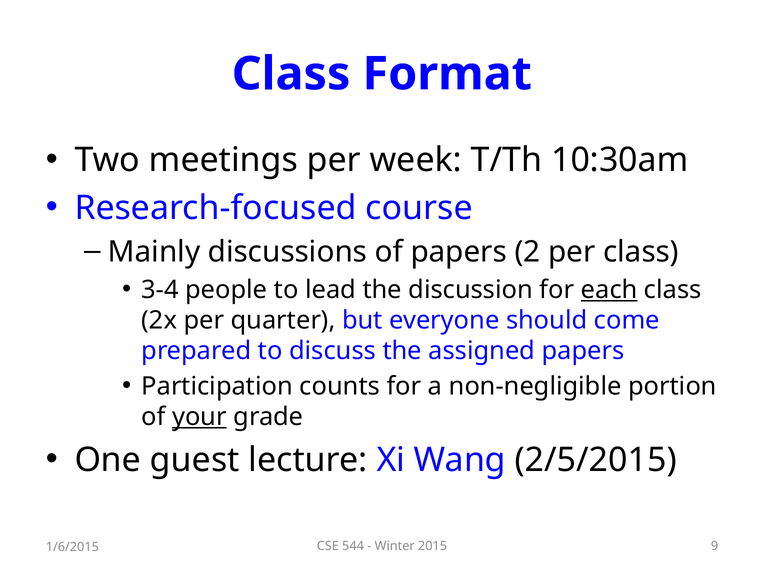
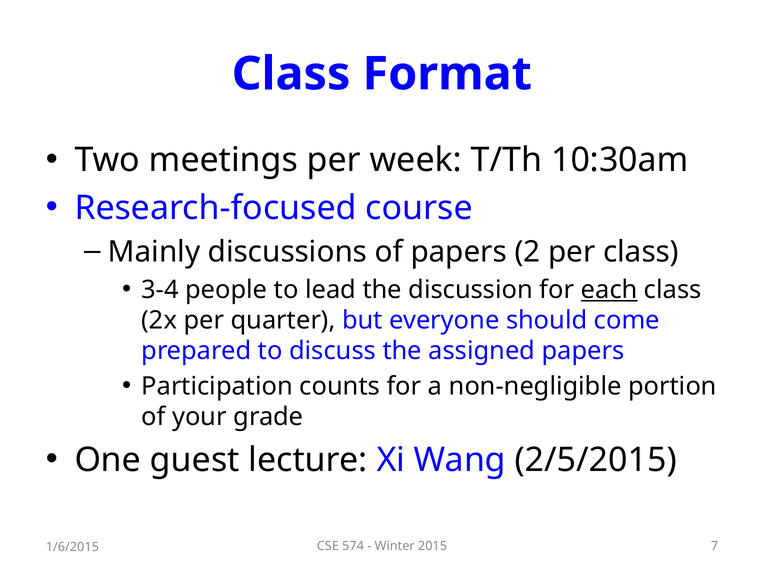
your underline: present -> none (199, 417)
544: 544 -> 574 (353, 546)
9: 9 -> 7 (715, 546)
